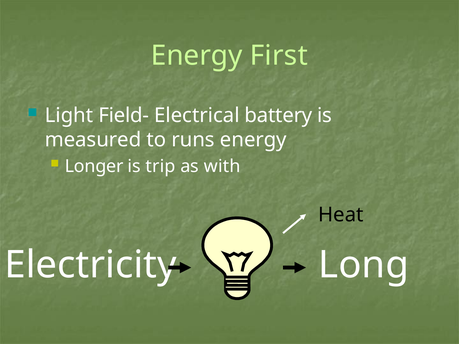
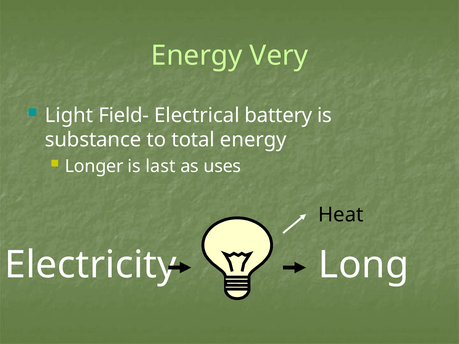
First: First -> Very (279, 55)
measured: measured -> substance (93, 140)
runs: runs -> total (193, 140)
trip: trip -> last (160, 166)
with: with -> uses (222, 166)
